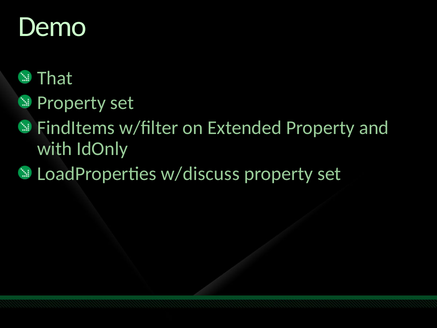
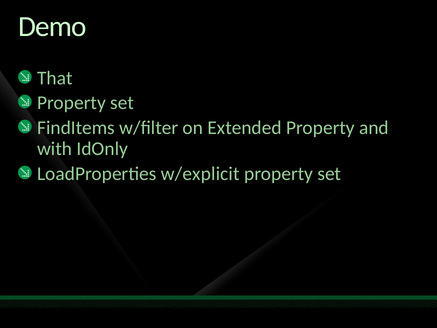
w/discuss: w/discuss -> w/explicit (200, 174)
